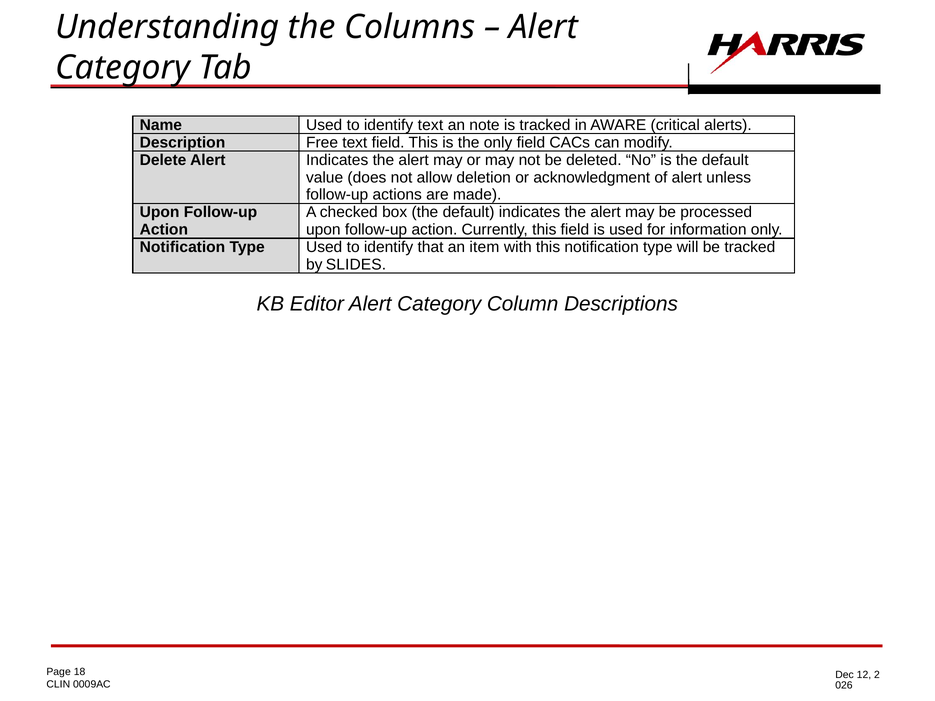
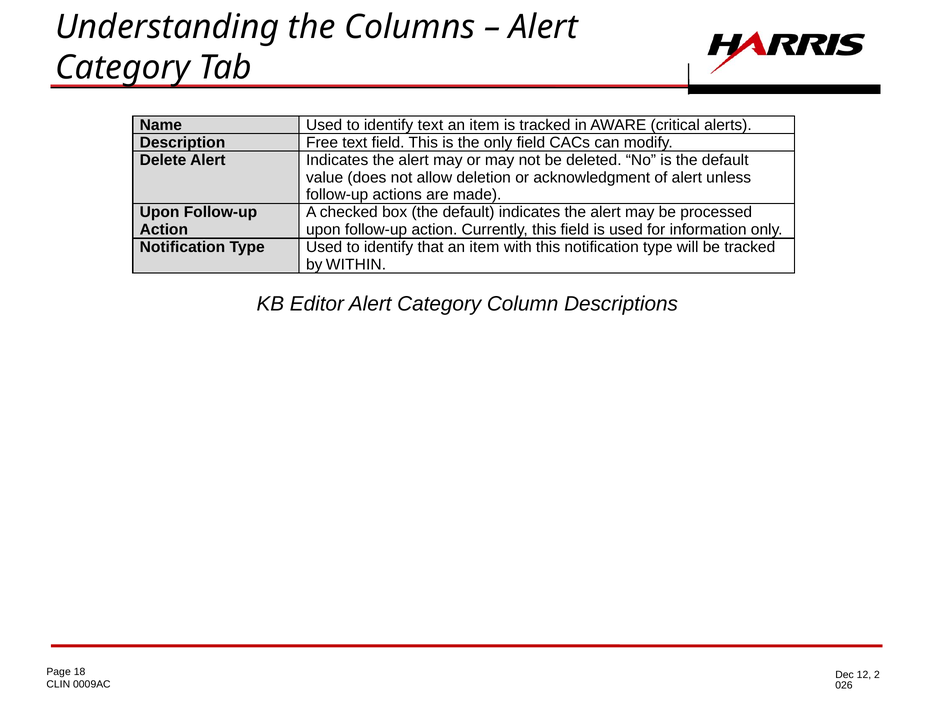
note: note -> item (484, 125)
SLIDES: SLIDES -> WITHIN (356, 265)
